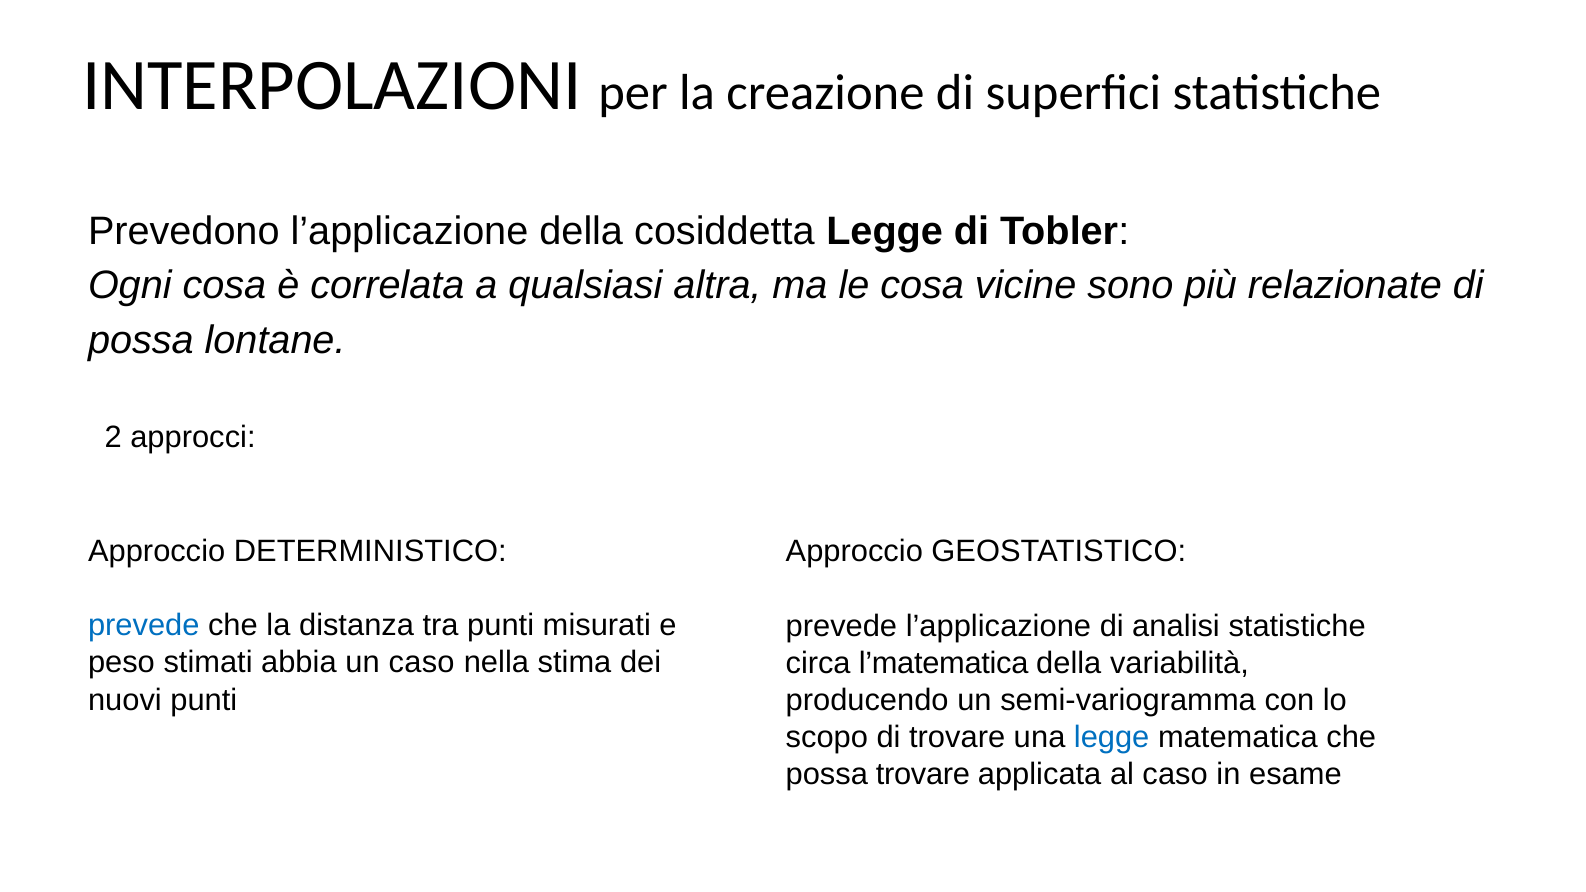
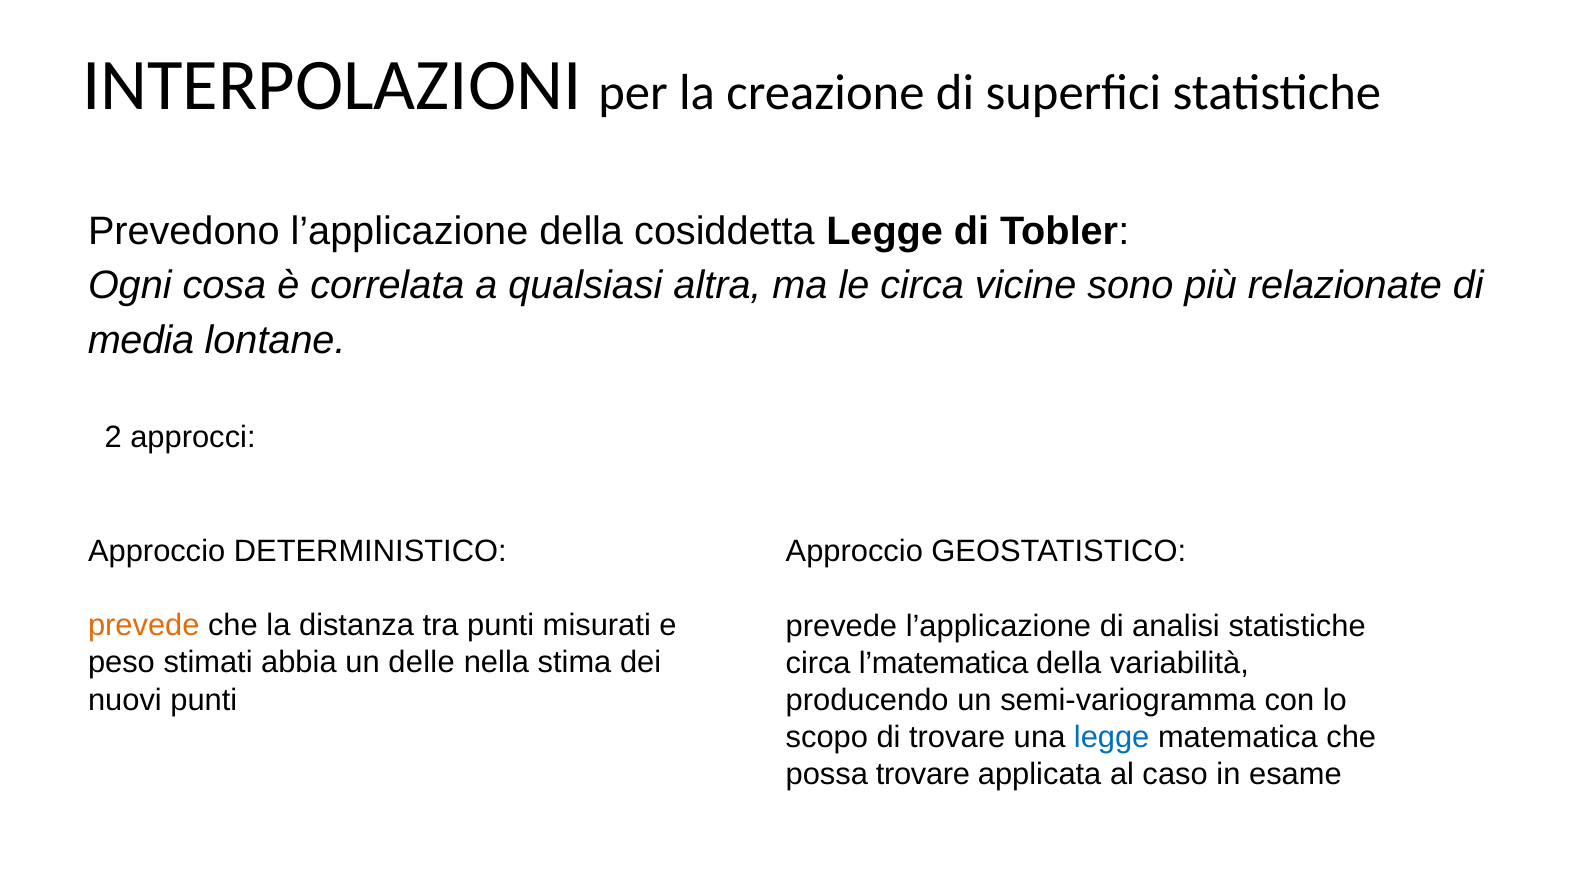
le cosa: cosa -> circa (922, 286)
possa: possa -> media (141, 341)
prevede colour: blue -> orange (144, 626)
un caso: caso -> delle (422, 663)
